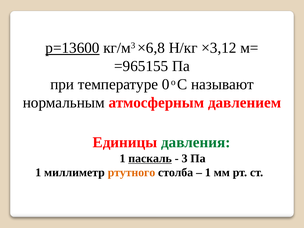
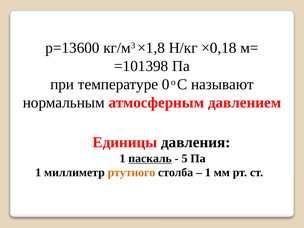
р=13600 underline: present -> none (72, 48)
×6,8: ×6,8 -> ×1,8 (151, 48)
×3,12: ×3,12 -> ×0,18 (219, 48)
=965155: =965155 -> =101398 (141, 66)
давления colour: green -> black (196, 142)
3: 3 -> 5 (185, 158)
